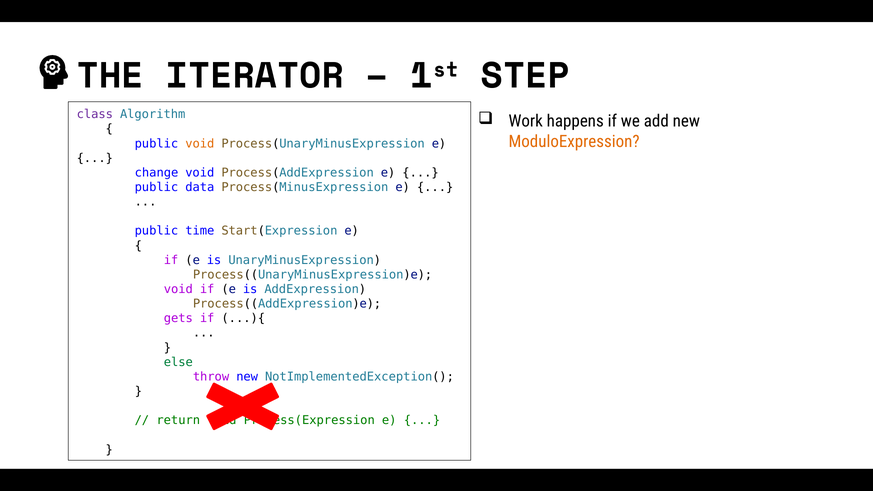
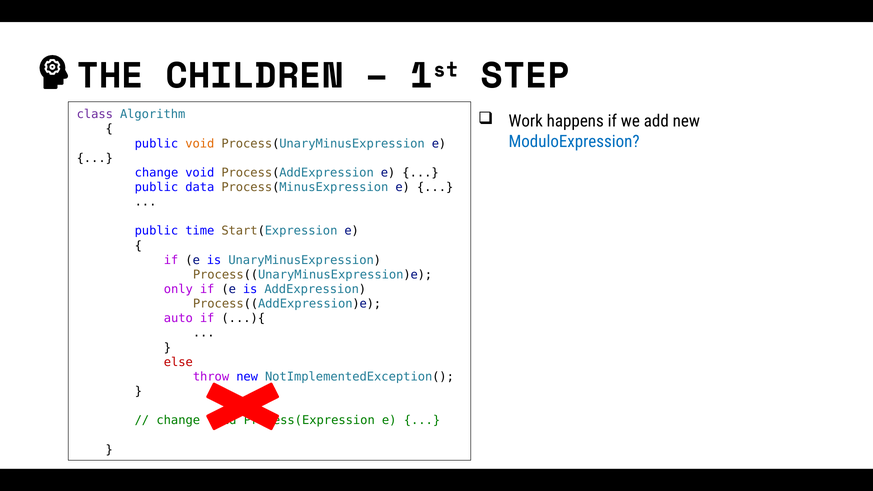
ITERATOR: ITERATOR -> CHILDREN (255, 76)
ModuloExpression colour: orange -> blue (574, 142)
void: void -> only (178, 289)
gets: gets -> auto (178, 318)
else colour: green -> red (178, 362)
return: return -> change (178, 420)
